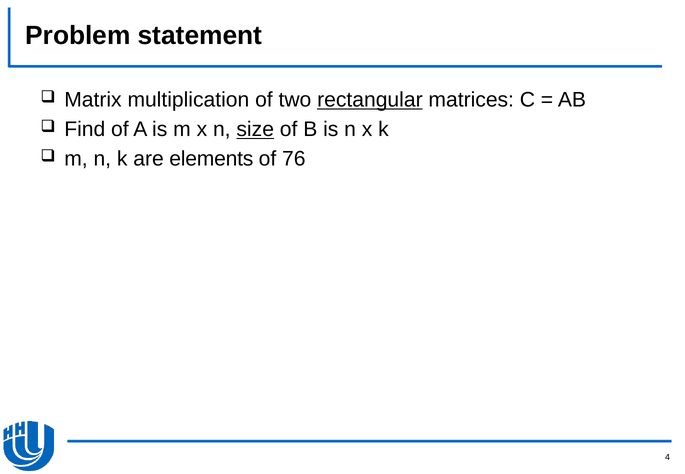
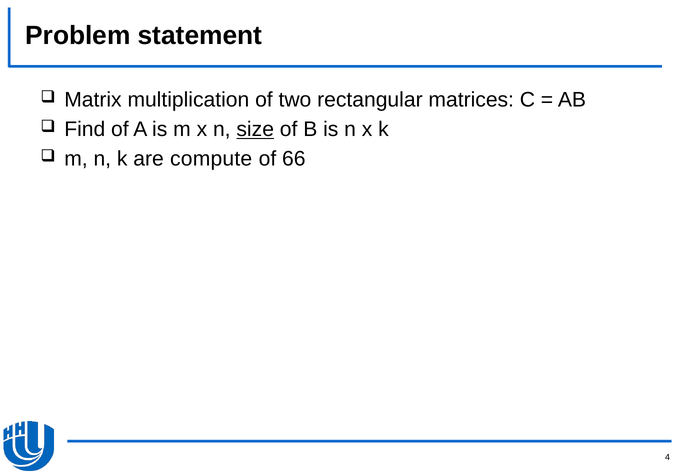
rectangular underline: present -> none (370, 100)
elements: elements -> compute (211, 159)
76: 76 -> 66 (294, 159)
